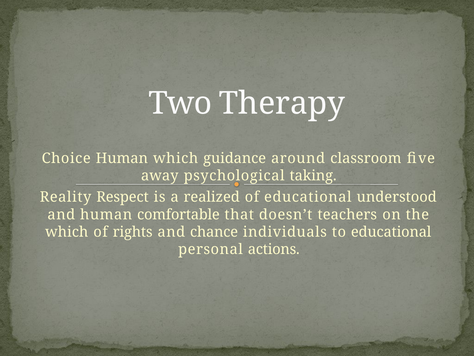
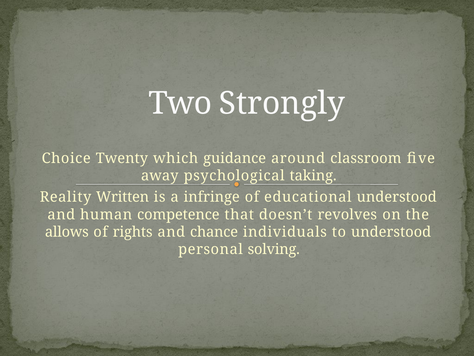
Therapy: Therapy -> Strongly (282, 103)
Choice Human: Human -> Twenty (122, 158)
Respect: Respect -> Written (123, 197)
realized: realized -> infringe (212, 197)
comfortable: comfortable -> competence (178, 214)
teachers: teachers -> revolves (347, 214)
which: which -> allows (67, 232)
to educational: educational -> understood (391, 232)
actions: actions -> solving (274, 249)
